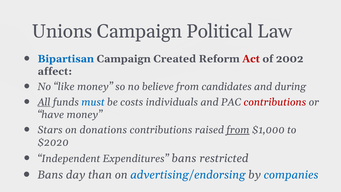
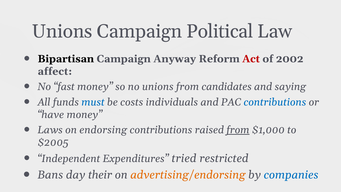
Bipartisan colour: blue -> black (66, 59)
Created: Created -> Anyway (175, 59)
like: like -> fast (64, 87)
no believe: believe -> unions (158, 87)
during: during -> saying (290, 87)
All underline: present -> none (44, 102)
contributions colour: red -> blue (275, 102)
Stars: Stars -> Laws (50, 130)
donations: donations -> endorsing (103, 130)
$2020: $2020 -> $2005 (53, 142)
Expenditures bans: bans -> tried (184, 158)
than: than -> their (100, 175)
advertising/endorsing colour: blue -> orange (188, 175)
